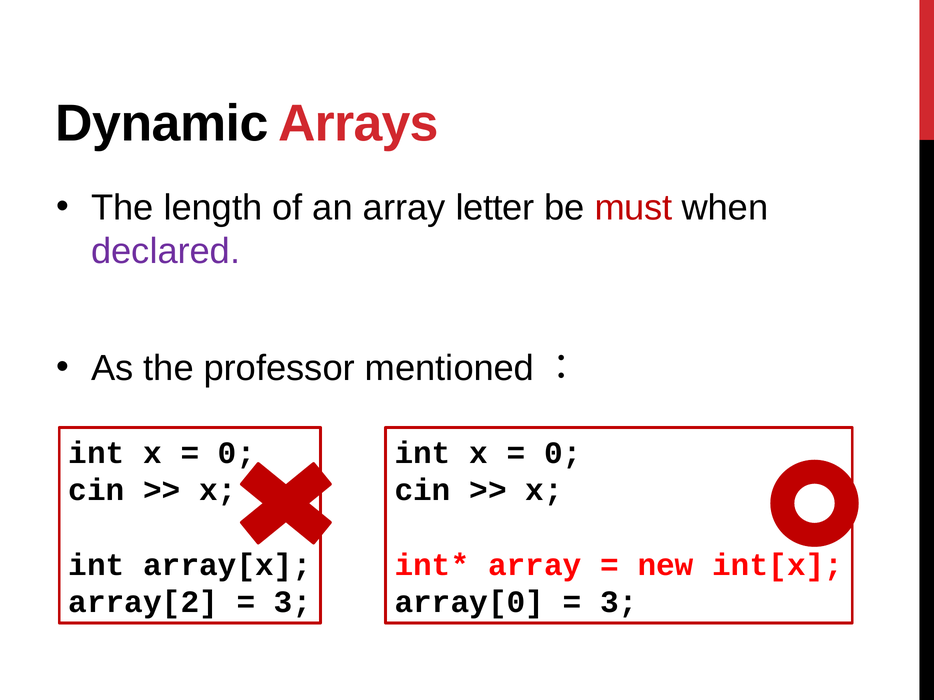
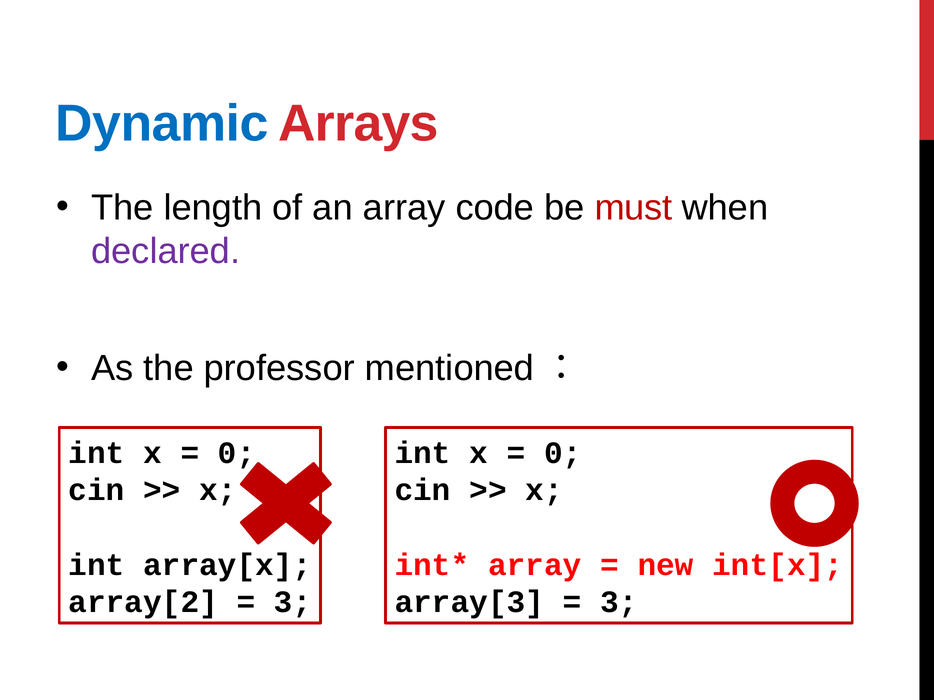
Dynamic colour: black -> blue (162, 123)
letter: letter -> code (495, 208)
array[0: array[0 -> array[3 (469, 603)
